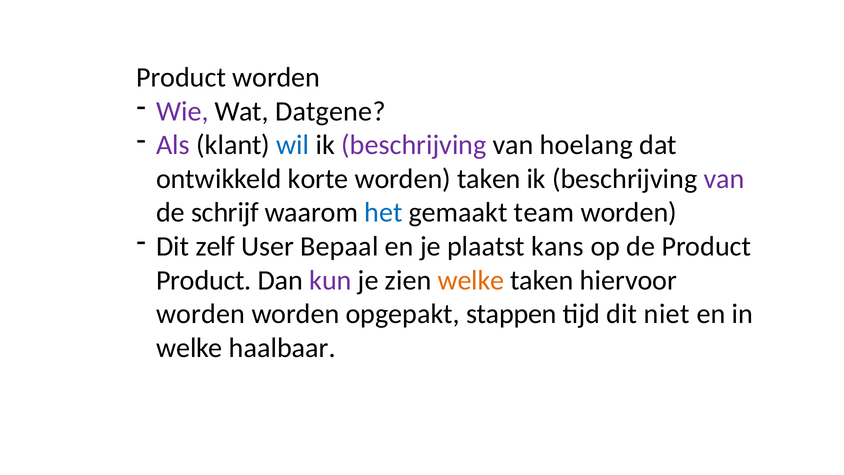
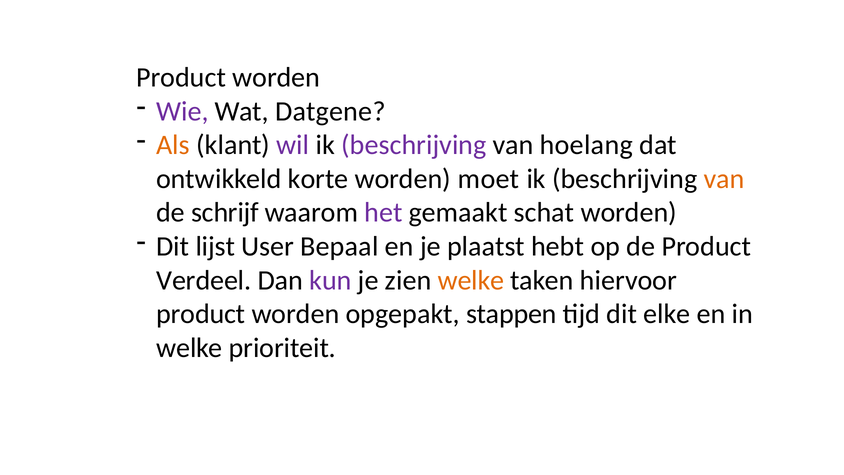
Als colour: purple -> orange (173, 145)
wil colour: blue -> purple (293, 145)
worden taken: taken -> moet (489, 179)
van colour: purple -> orange (724, 179)
het colour: blue -> purple (384, 213)
team: team -> schat (544, 213)
zelf: zelf -> lijst (215, 246)
kans: kans -> hebt (558, 246)
Product: Product -> Verdeel (204, 280)
worden: worden -> product (201, 314)
niet: niet -> elke (667, 314)
haalbaar: haalbaar -> prioriteit (282, 348)
